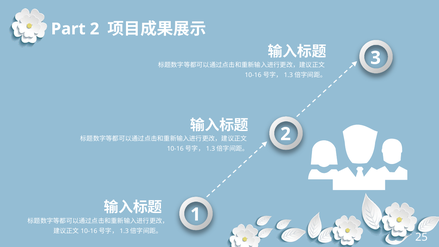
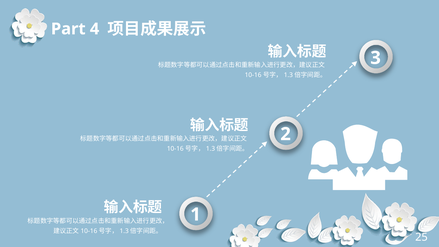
Part 2: 2 -> 4 (95, 29)
